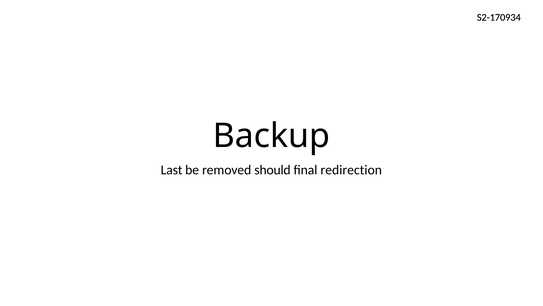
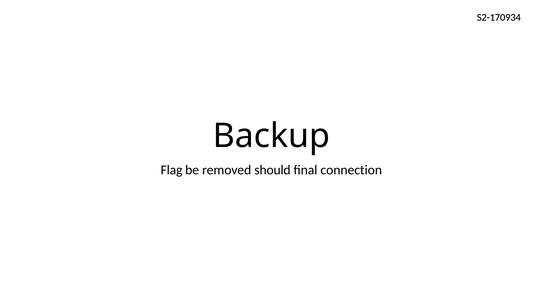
Last: Last -> Flag (172, 170)
redirection: redirection -> connection (351, 170)
